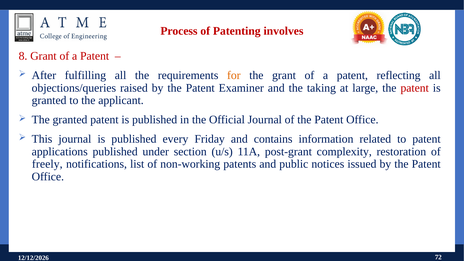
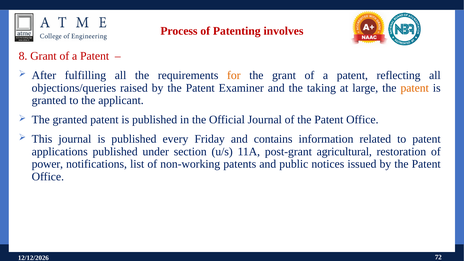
patent colour: red -> orange (415, 88)
complexity: complexity -> agricultural (344, 152)
freely: freely -> power (47, 164)
